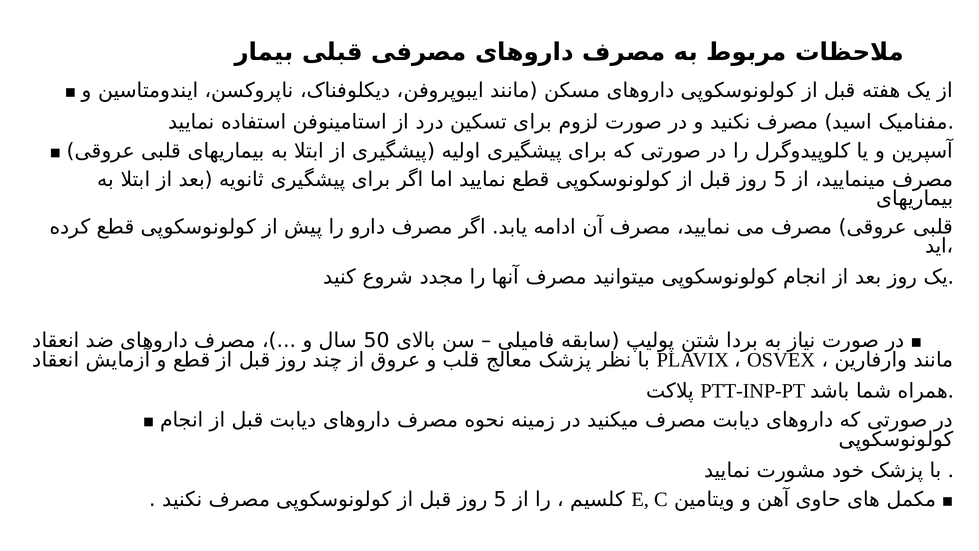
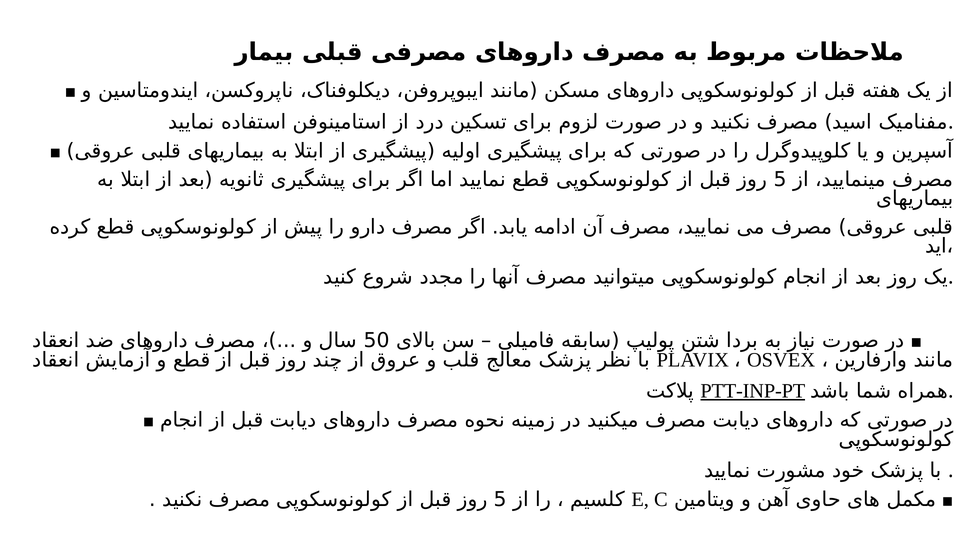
PTT-INP-PT underline: none -> present (753, 391)
